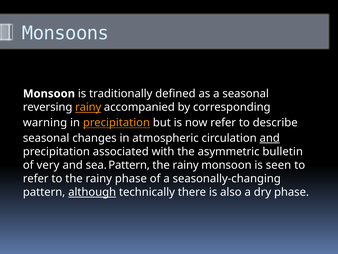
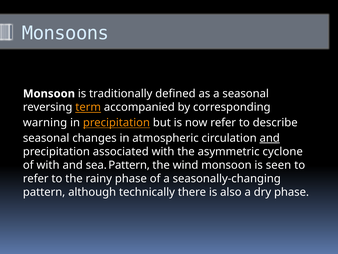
reversing rainy: rainy -> term (88, 107)
bulletin: bulletin -> cyclone (283, 151)
of very: very -> with (48, 165)
rainy: rainy -> wind (186, 165)
although underline: present -> none (92, 192)
